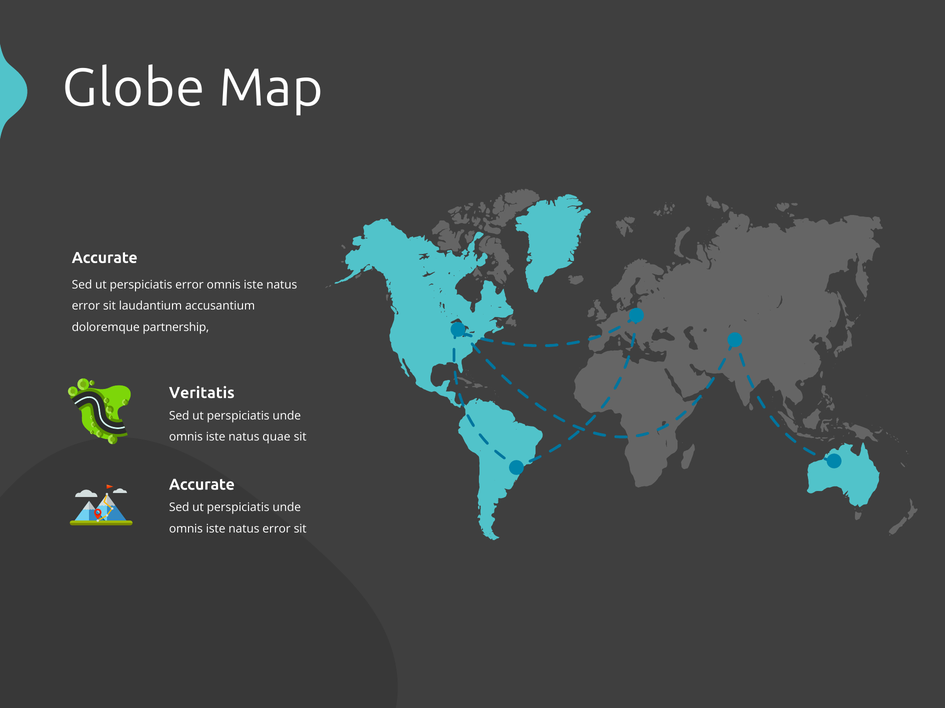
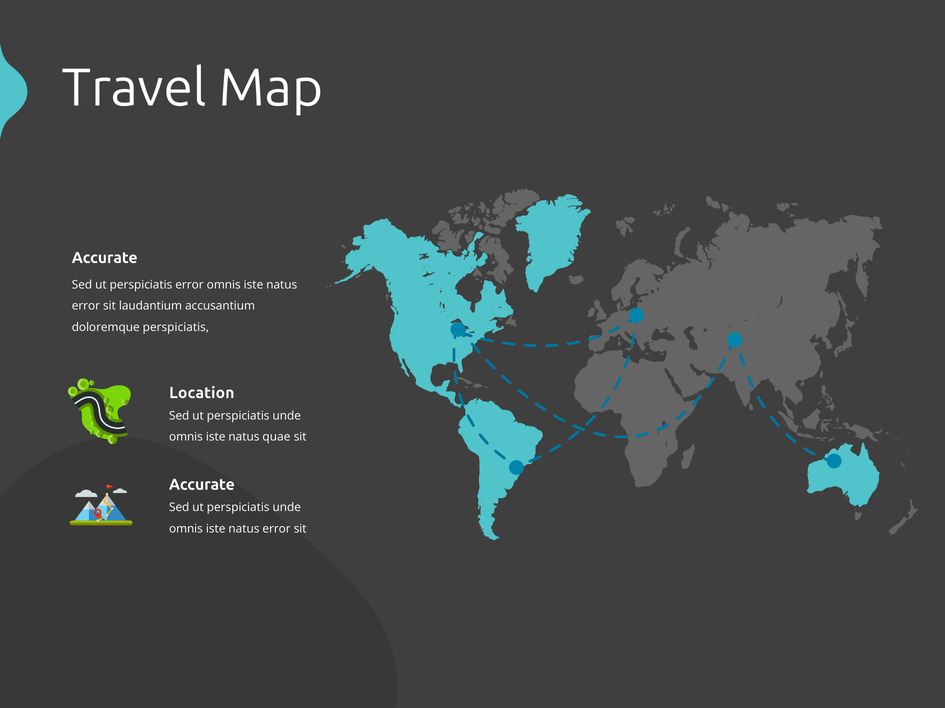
Globe: Globe -> Travel (134, 88)
doloremque partnership: partnership -> perspiciatis (176, 328)
Veritatis: Veritatis -> Location (202, 393)
